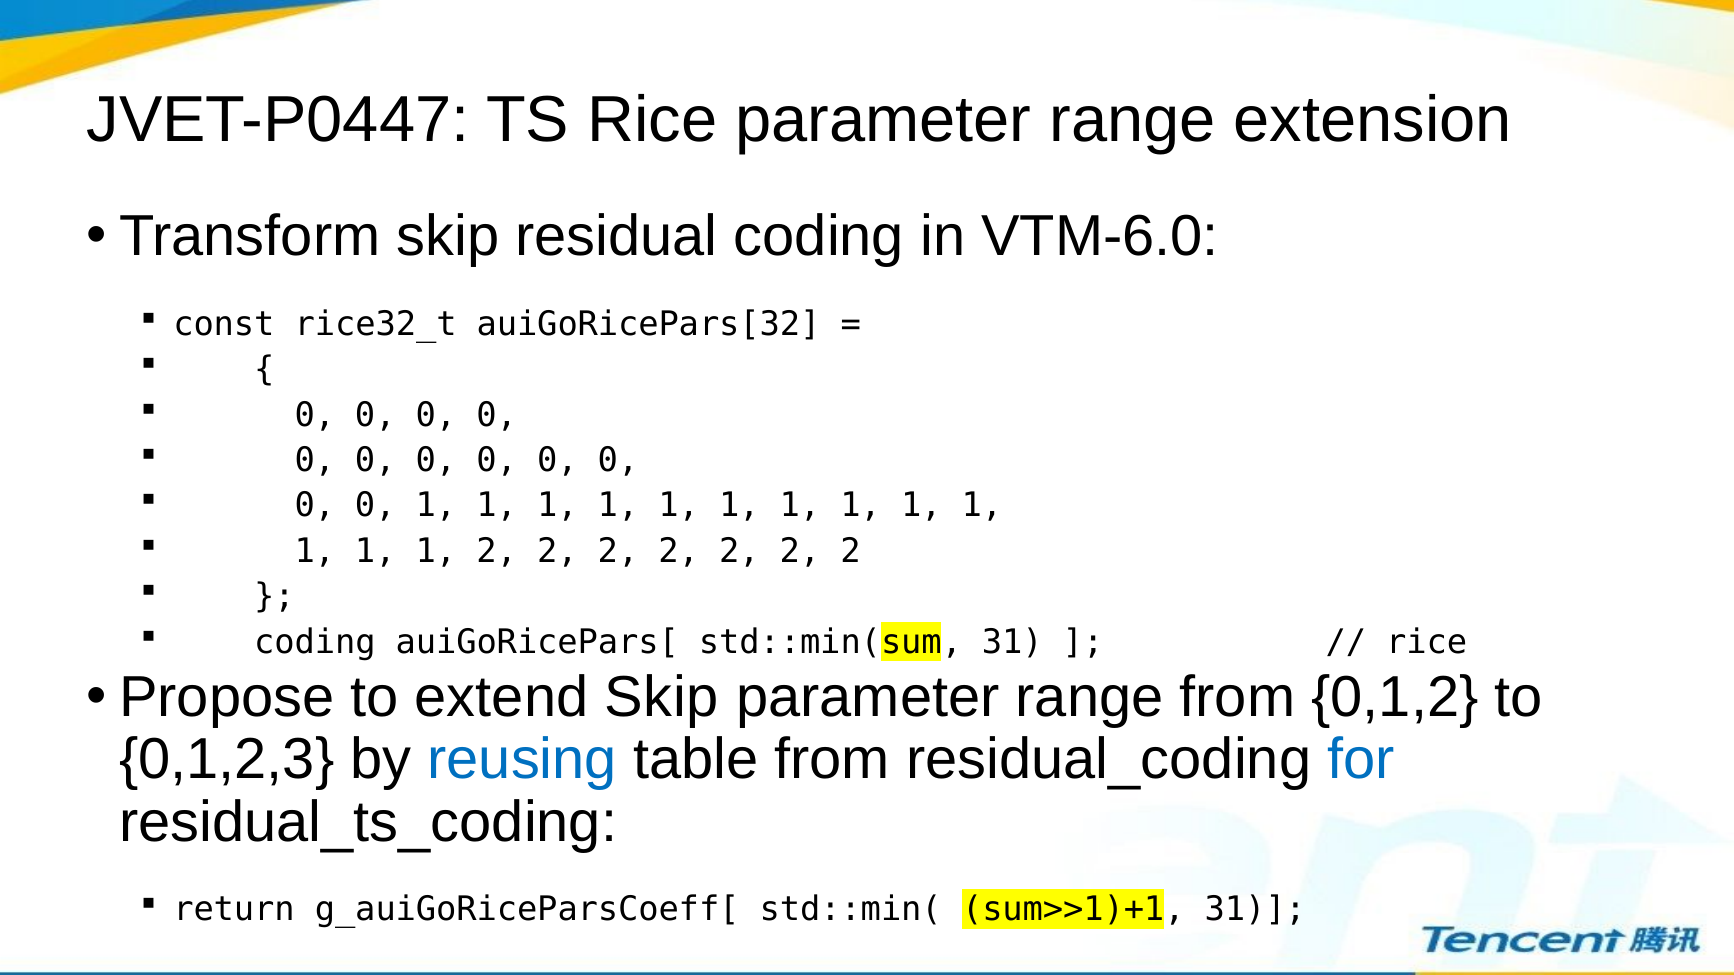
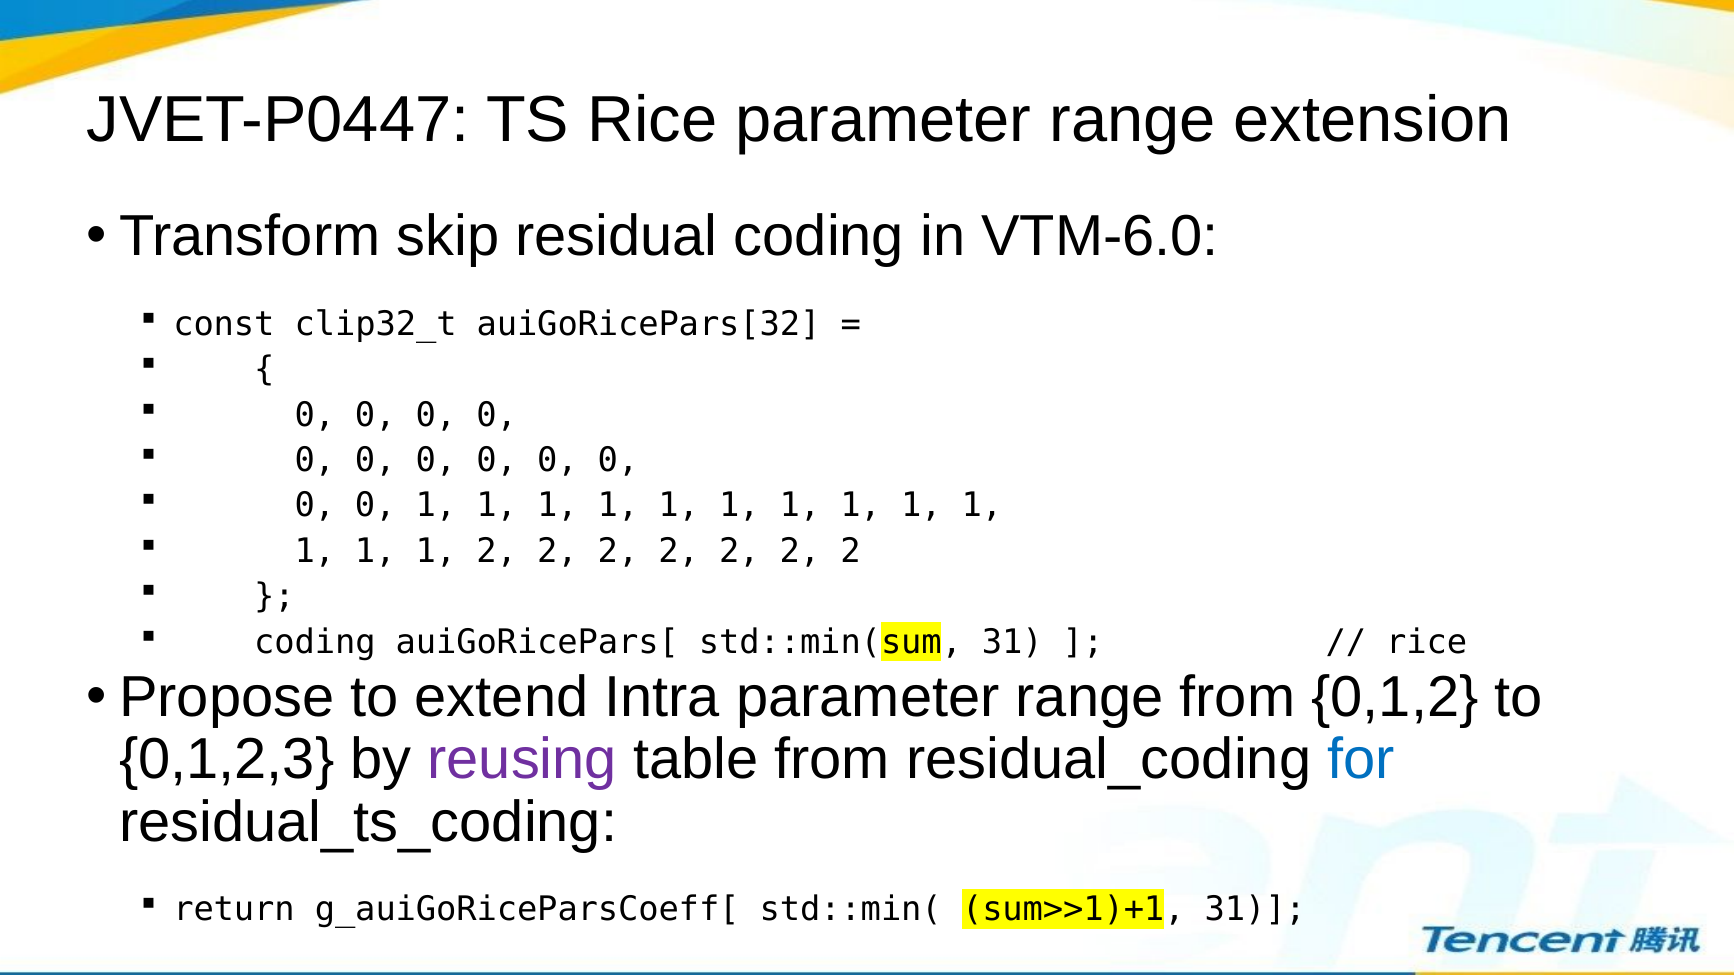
rice32_t: rice32_t -> clip32_t (376, 324)
extend Skip: Skip -> Intra (662, 697)
reusing colour: blue -> purple (522, 760)
